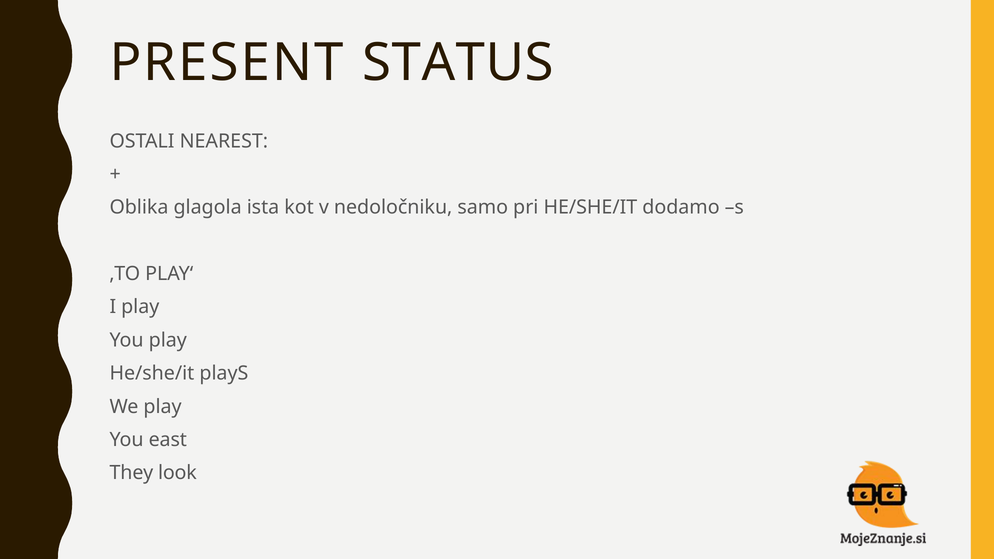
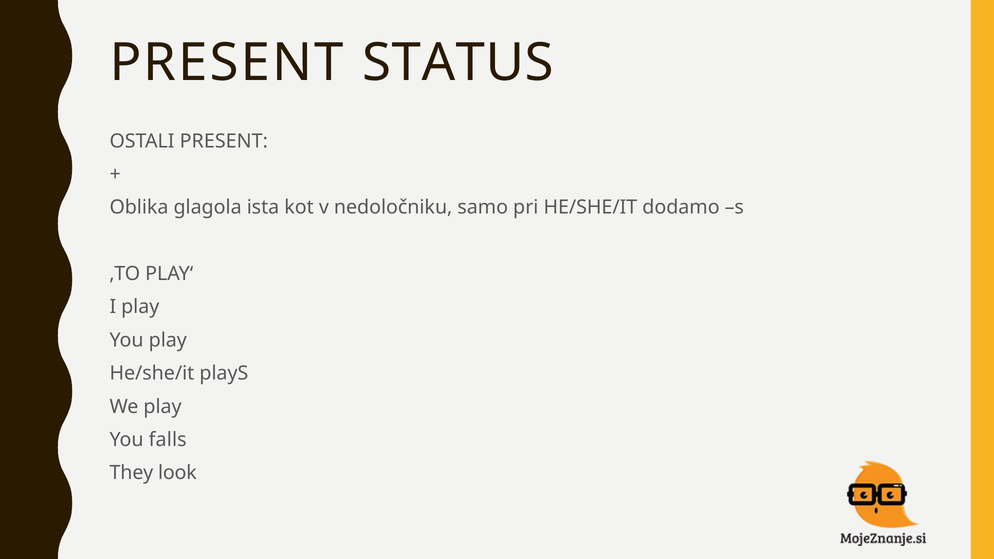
OSTALI NEAREST: NEAREST -> PRESENT (224, 141)
east: east -> falls (168, 440)
